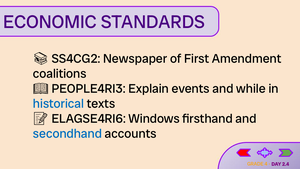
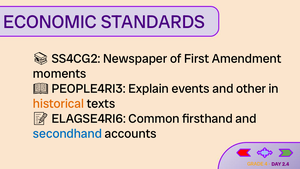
coalitions: coalitions -> moments (60, 74)
while: while -> other (251, 89)
historical colour: blue -> orange (59, 104)
Windows: Windows -> Common (154, 119)
